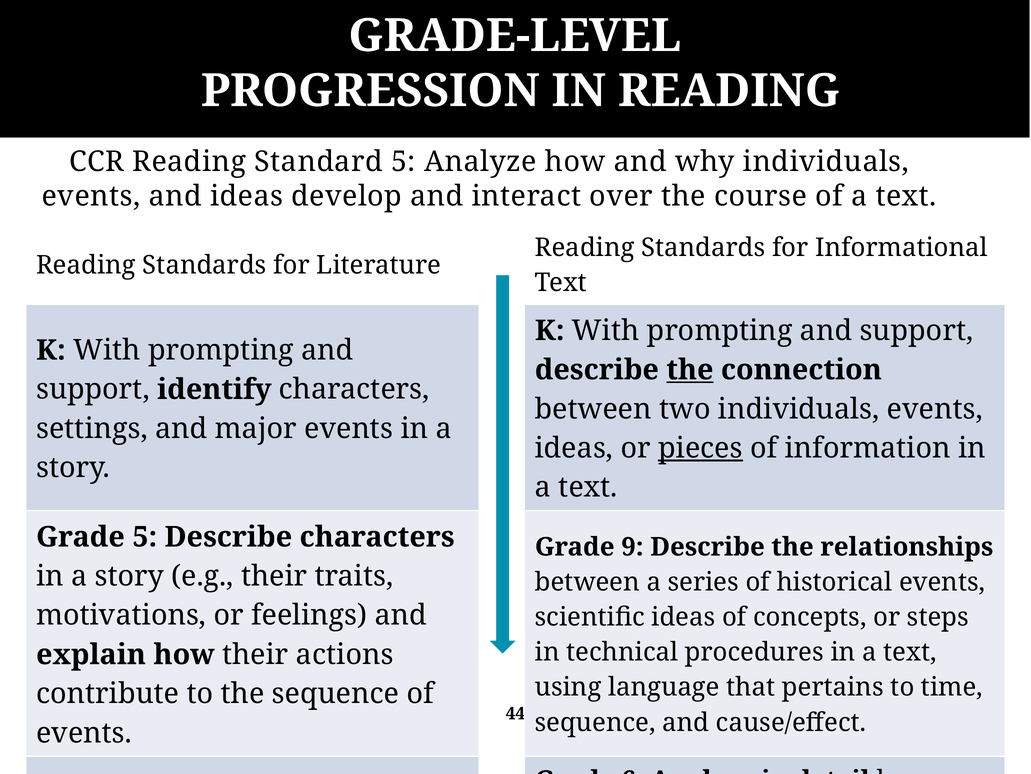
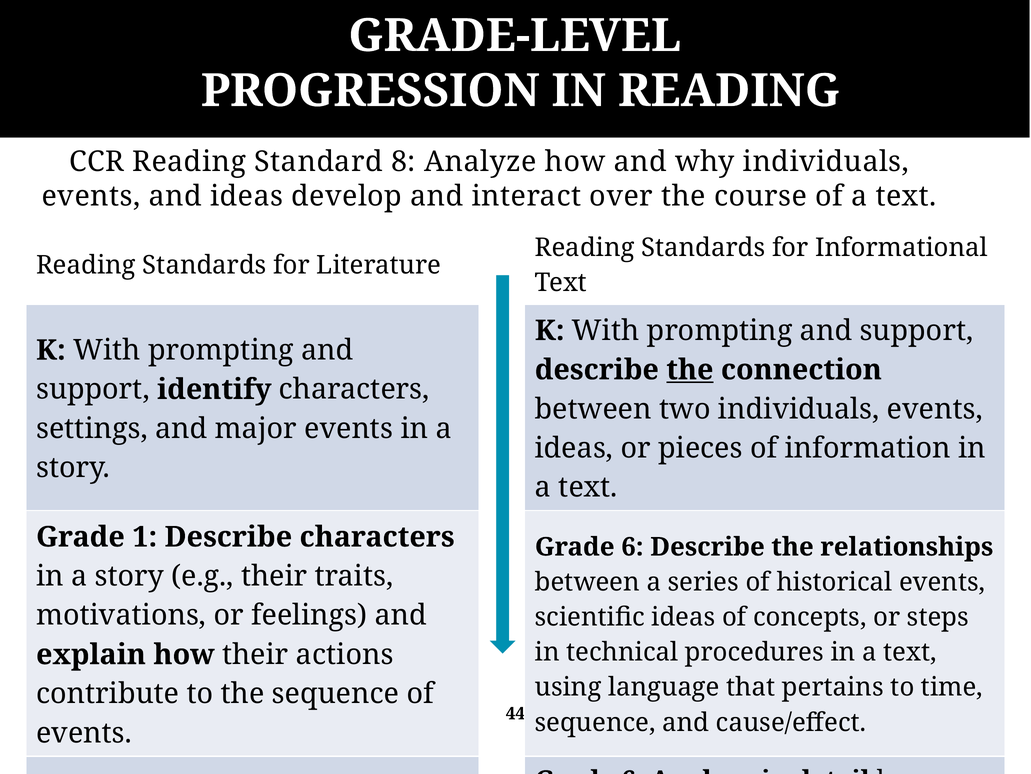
Standard 5: 5 -> 8 (403, 162)
pieces underline: present -> none (700, 448)
Grade 5: 5 -> 1 (145, 537)
9: 9 -> 6 (632, 546)
